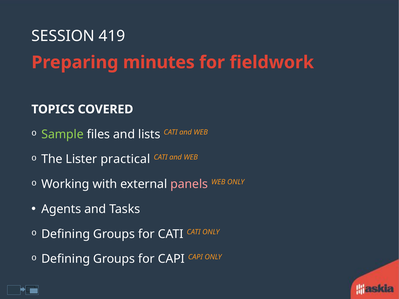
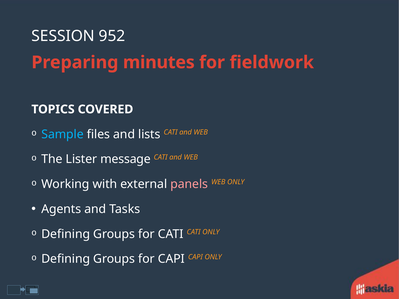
419: 419 -> 952 (112, 36)
Sample colour: light green -> light blue (63, 134)
practical: practical -> message (126, 159)
